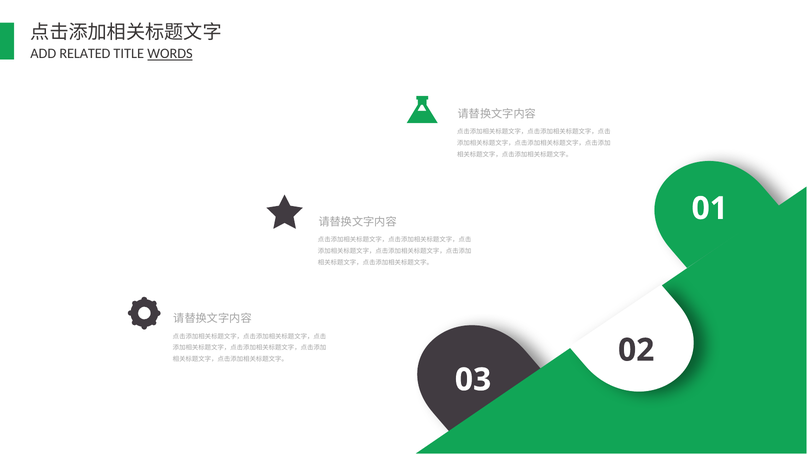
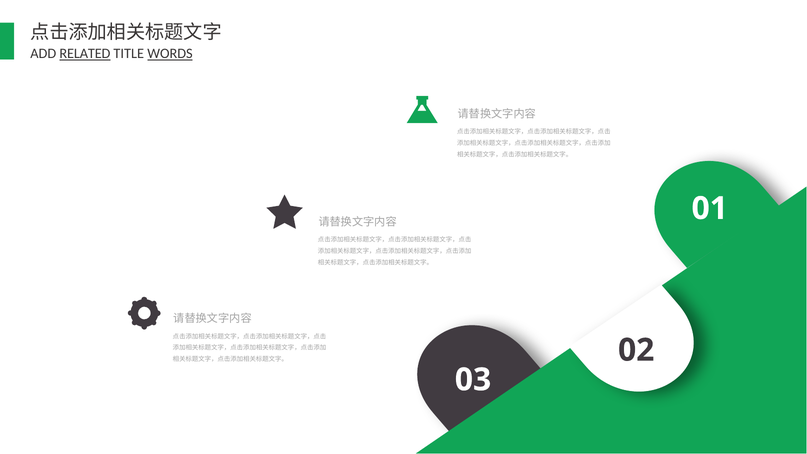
RELATED underline: none -> present (85, 54)
